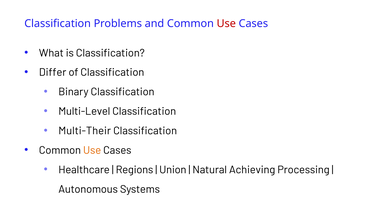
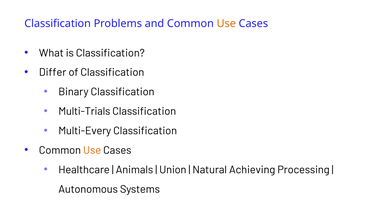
Use colour: red -> orange (226, 23)
Multi-Level: Multi-Level -> Multi-Trials (84, 111)
Multi-Their: Multi-Their -> Multi-Every (85, 131)
Regions: Regions -> Animals (134, 170)
